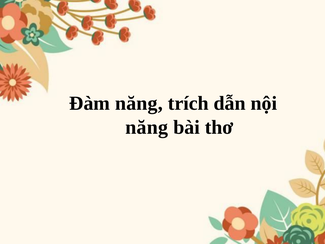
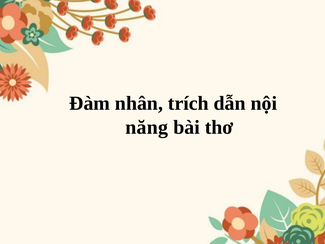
Đàm năng: năng -> nhân (139, 103)
